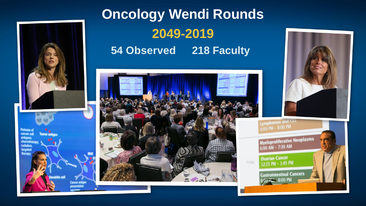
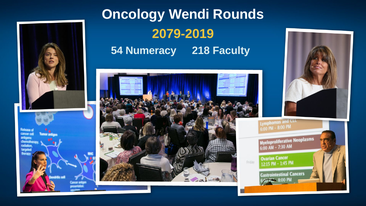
2049-2019: 2049-2019 -> 2079-2019 (183, 34)
Observed: Observed -> Numeracy (151, 51)
